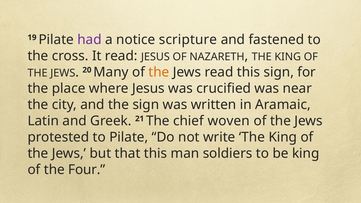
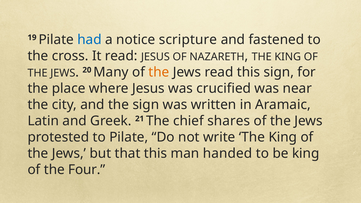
had colour: purple -> blue (89, 40)
woven: woven -> shares (229, 121)
soldiers: soldiers -> handed (228, 153)
